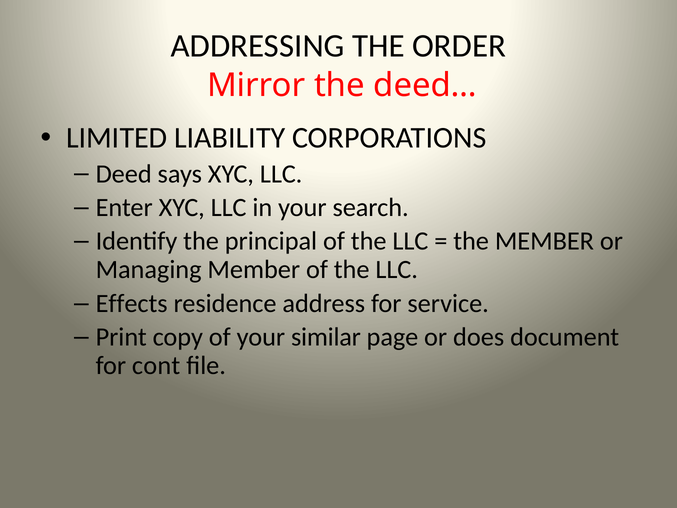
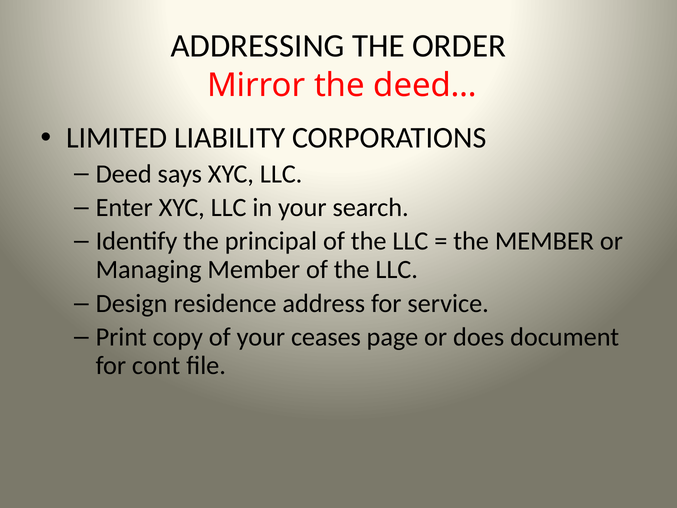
Effects: Effects -> Design (132, 303)
similar: similar -> ceases (326, 337)
